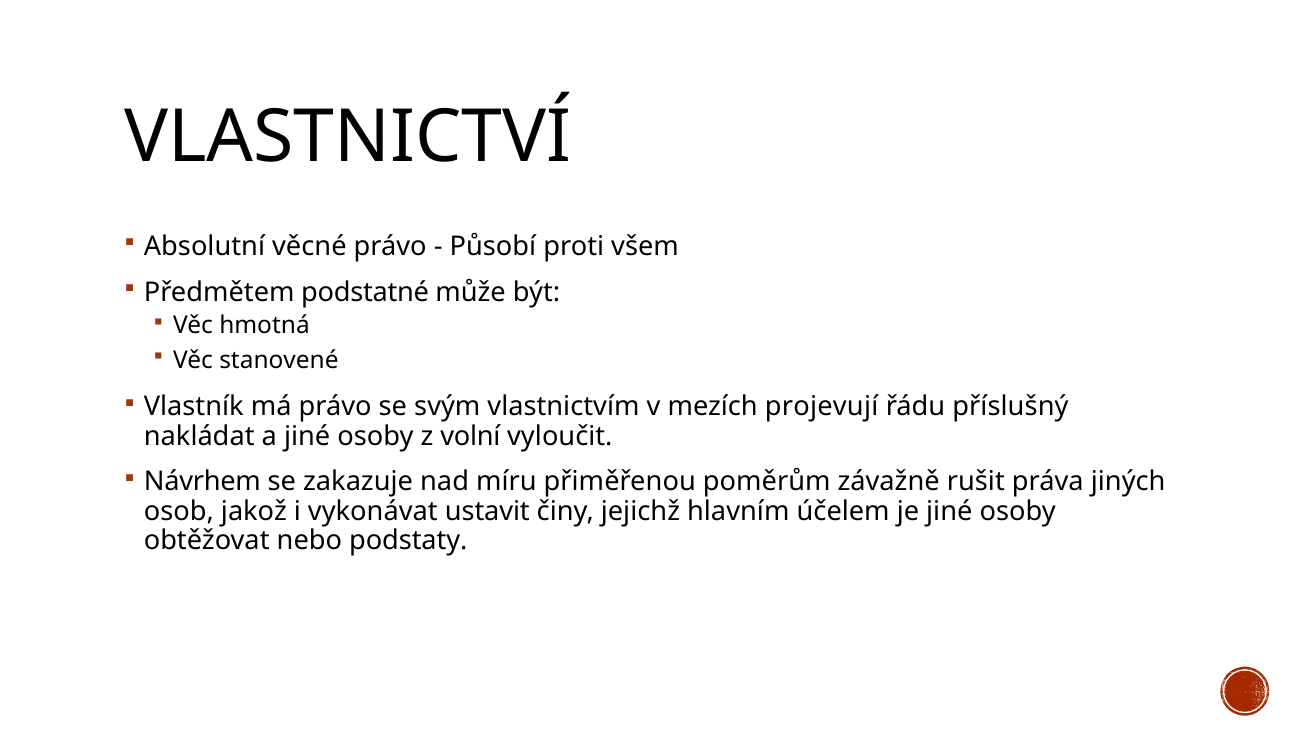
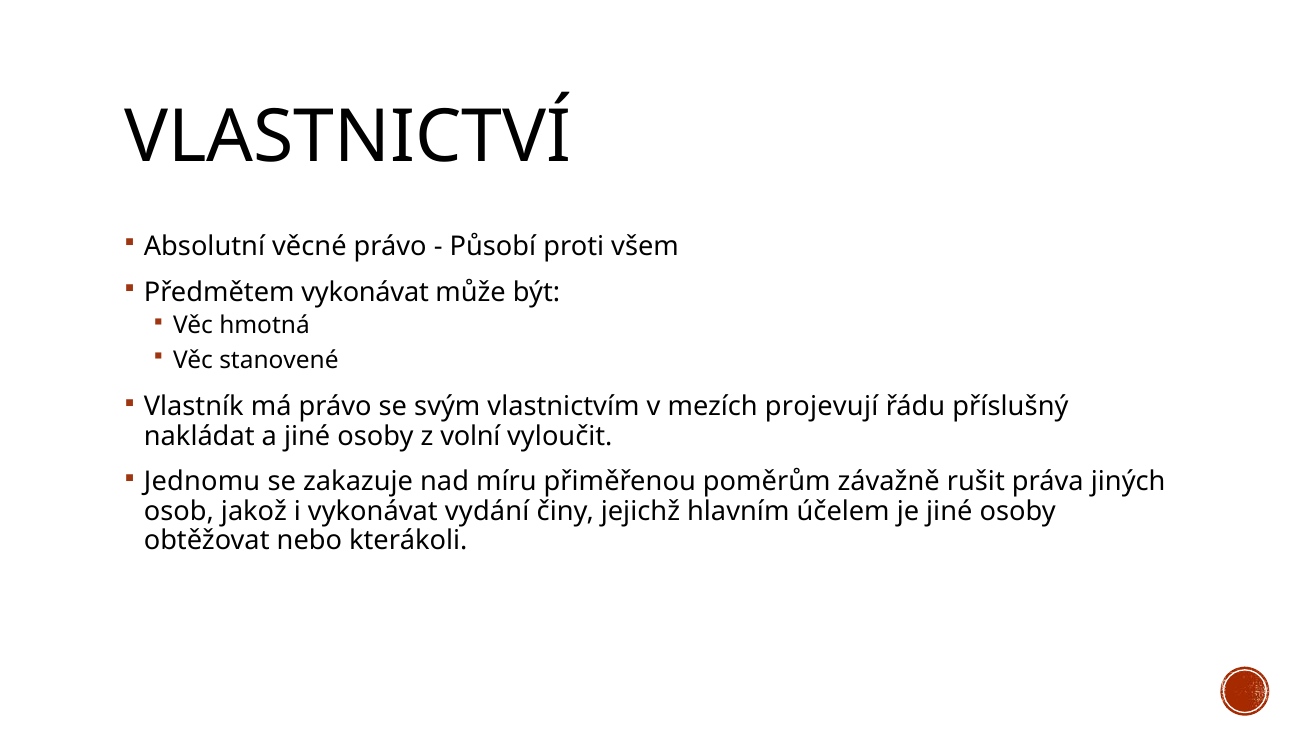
Předmětem podstatné: podstatné -> vykonávat (365, 292)
Návrhem: Návrhem -> Jednomu (202, 482)
ustavit: ustavit -> vydání (487, 511)
podstaty: podstaty -> kterákoli (408, 541)
